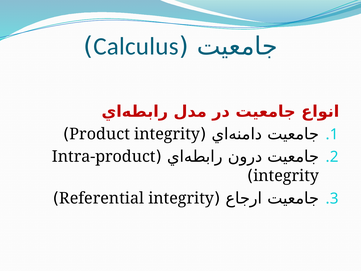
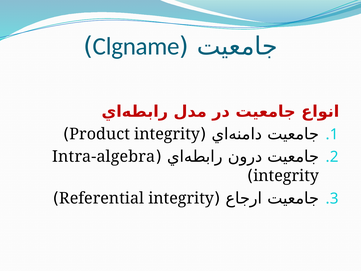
Calculus: Calculus -> Clgname (136, 46)
Intra-product: Intra-product -> Intra-algebra (104, 156)
